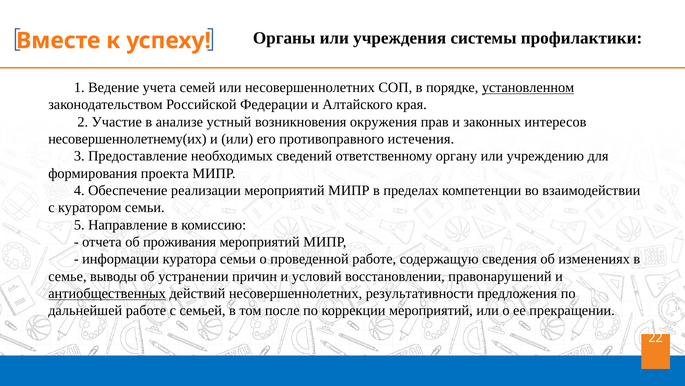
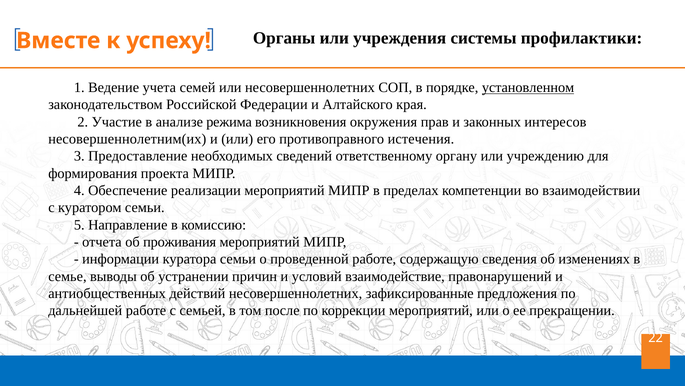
устный: устный -> режима (229, 122)
несовершеннолетнему(их: несовершеннолетнему(их -> несовершеннолетним(их (127, 139)
восстановлении: восстановлении -> взаимодействие (395, 276)
антиобщественных underline: present -> none (107, 293)
результативности: результативности -> зафиксированные (420, 293)
